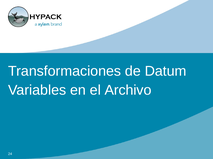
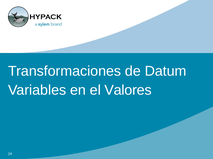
Archivo: Archivo -> Valores (128, 91)
